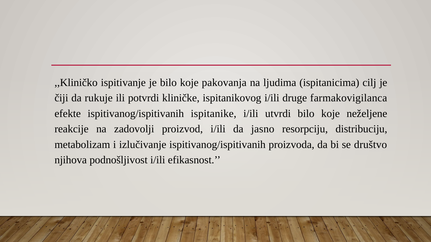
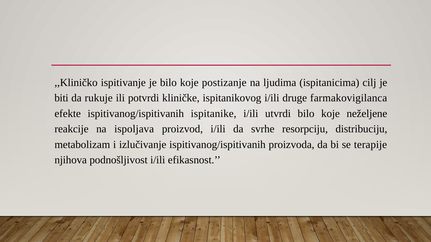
pakovanja: pakovanja -> postizanje (224, 83)
čiji: čiji -> biti (61, 98)
zadovolji: zadovolji -> ispoljava (134, 129)
jasno: jasno -> svrhe (263, 129)
društvo: društvo -> terapije (370, 145)
